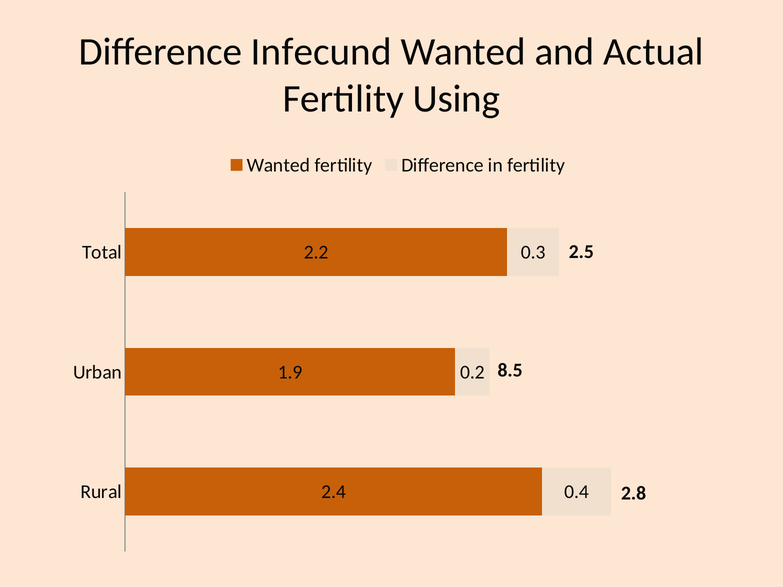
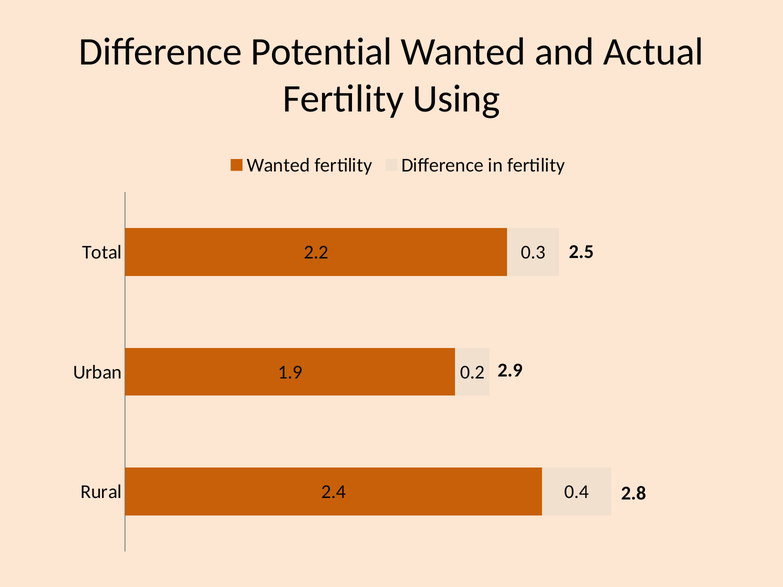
Infecund: Infecund -> Potential (322, 52)
8.5: 8.5 -> 2.9 (510, 370)
